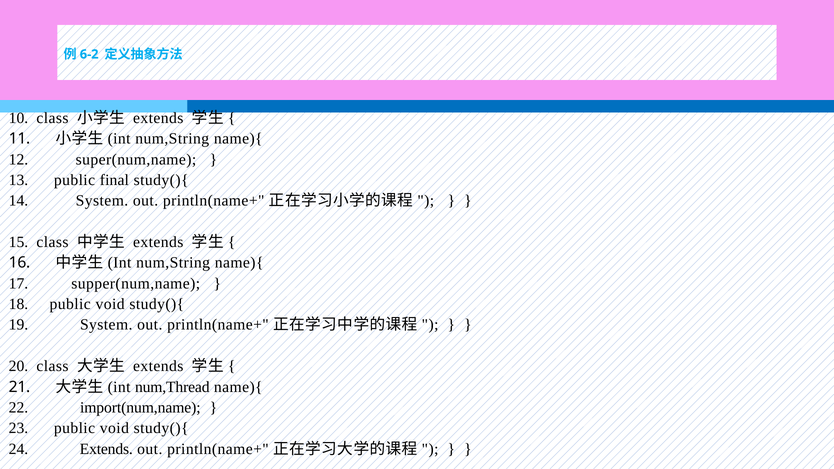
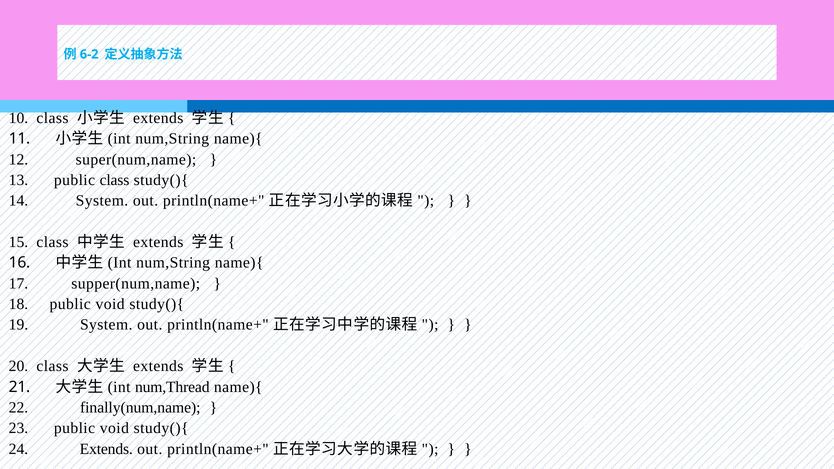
public final: final -> class (115, 180)
import(num,name: import(num,name -> finally(num,name (140, 408)
